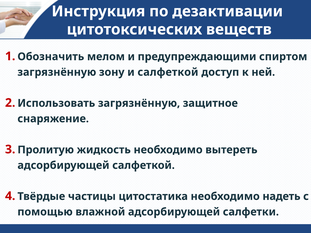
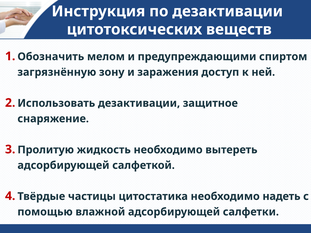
и салфеткой: салфеткой -> заражения (168, 72)
загрязнённую: загрязнённую -> дезактивации (139, 103)
